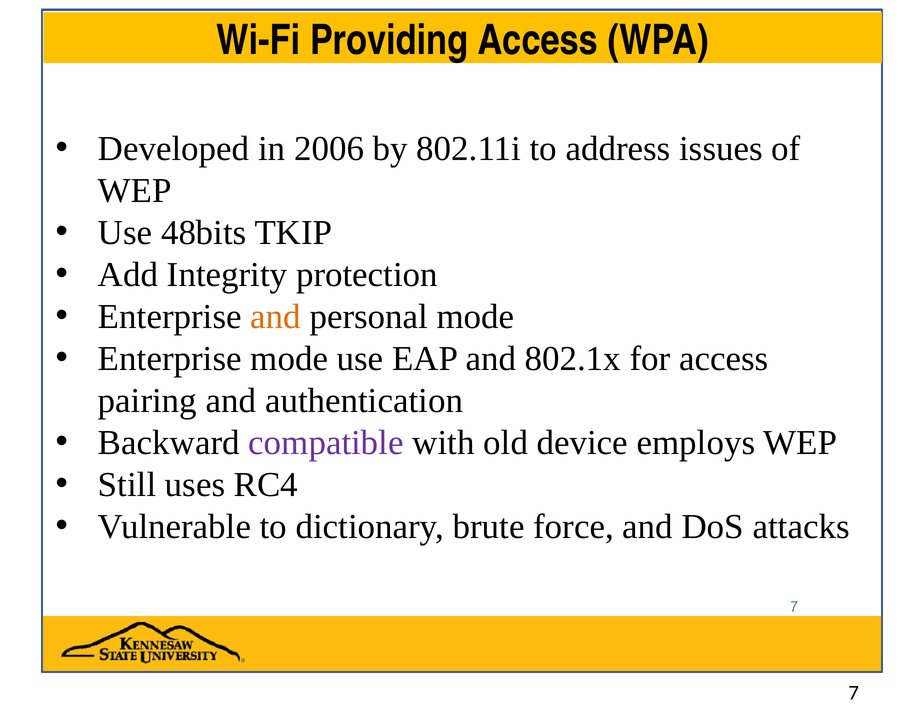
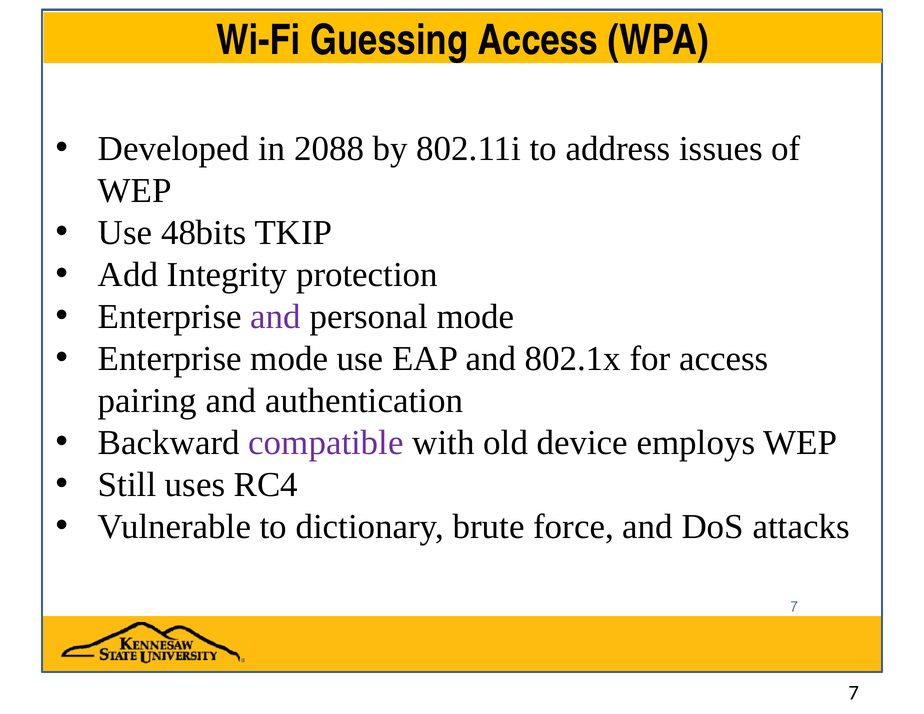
Providing: Providing -> Guessing (389, 40)
2006: 2006 -> 2088 (329, 149)
and colour: orange -> purple (276, 317)
